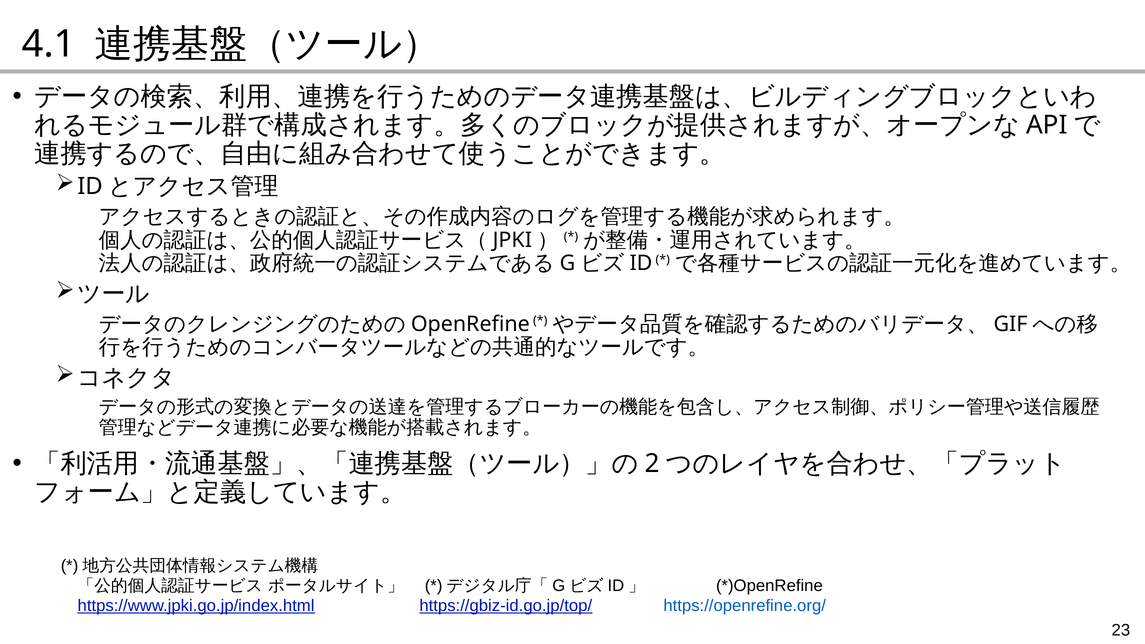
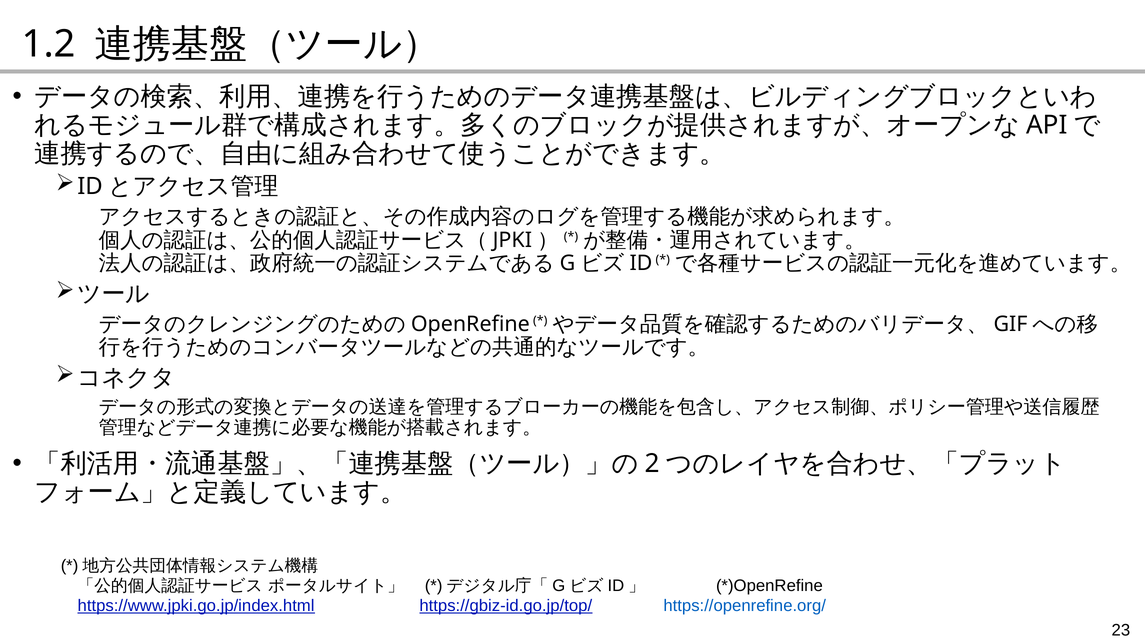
4.1: 4.1 -> 1.2 (49, 44)
